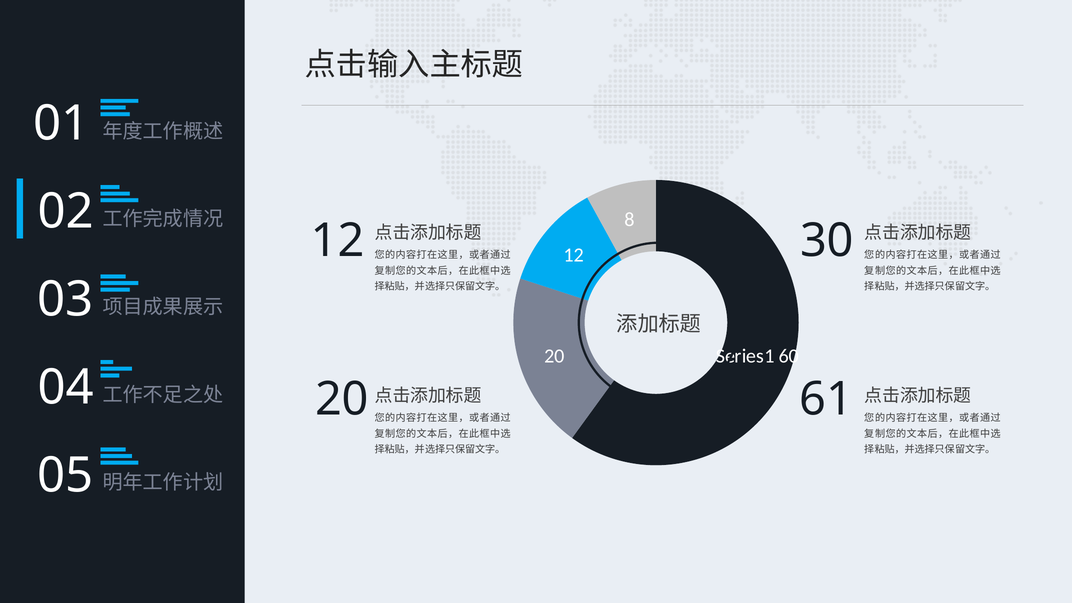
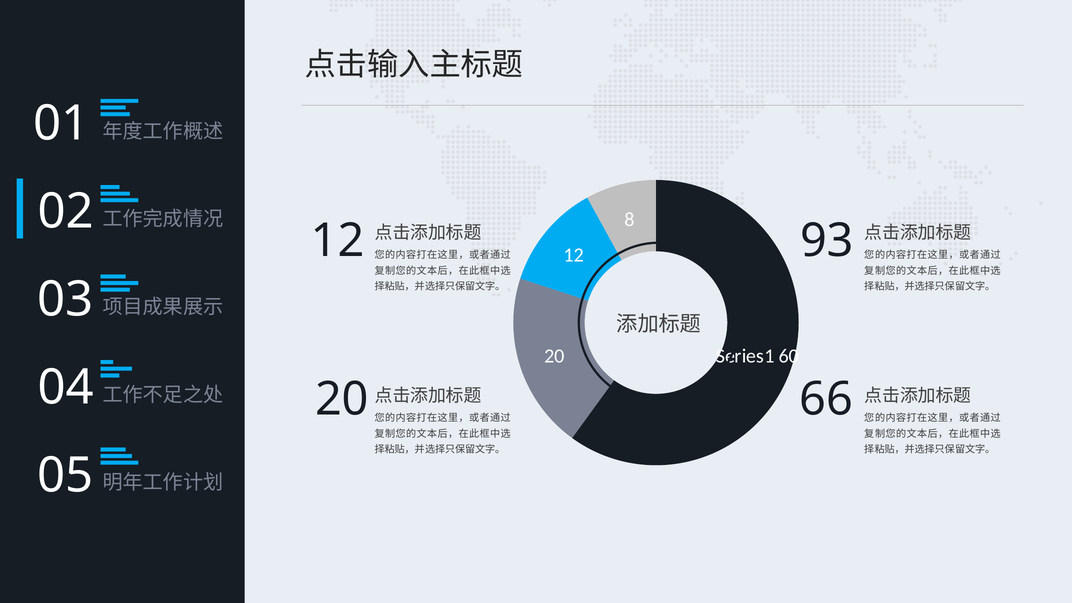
30: 30 -> 93 (827, 241)
61: 61 -> 66 (826, 399)
